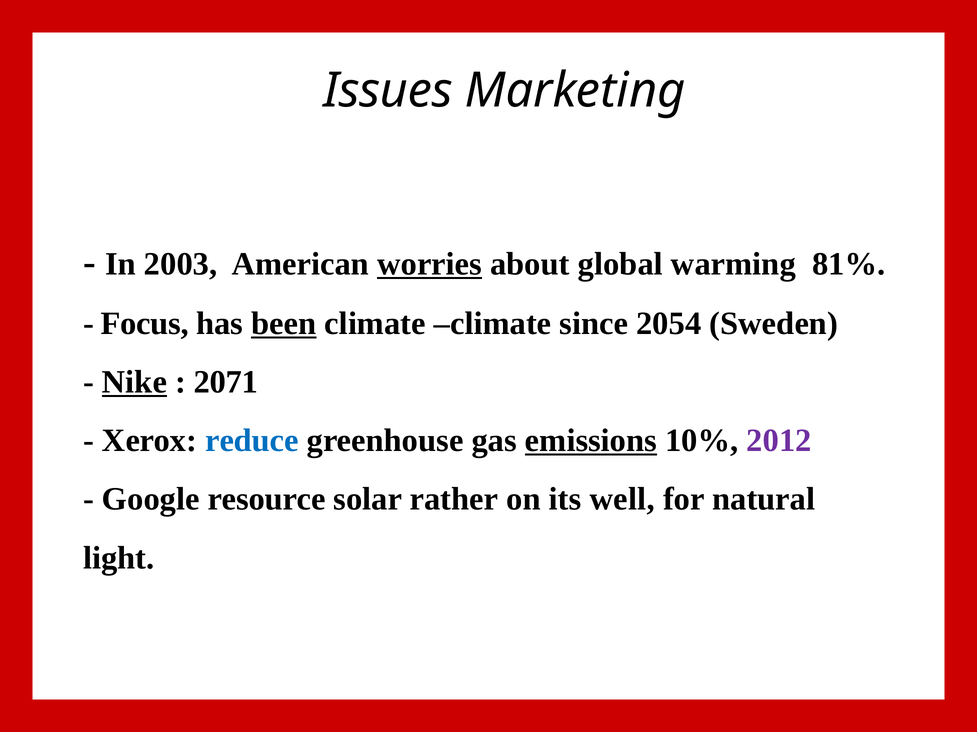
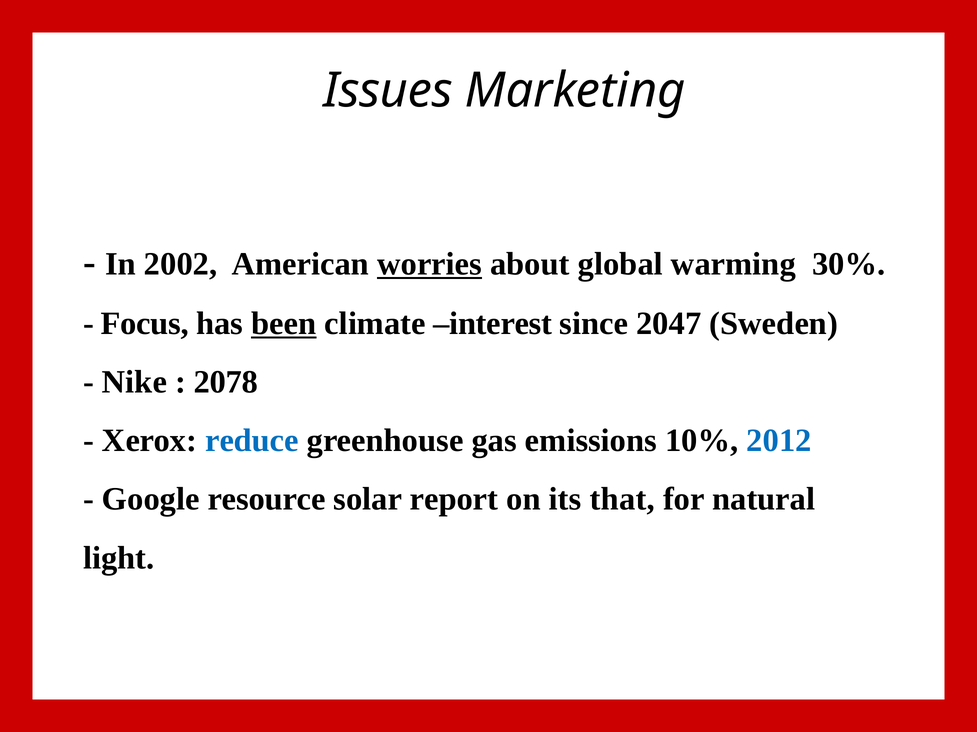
2003: 2003 -> 2002 (181, 264)
81%: 81% -> 30% (849, 264)
climate climate: climate -> interest (493, 324)
2054: 2054 -> 2047 (669, 324)
Nike underline: present -> none (134, 382)
2071: 2071 -> 2078 (226, 382)
emissions underline: present -> none (591, 441)
2012 colour: purple -> blue (779, 441)
rather: rather -> report (454, 500)
well: well -> that (622, 500)
